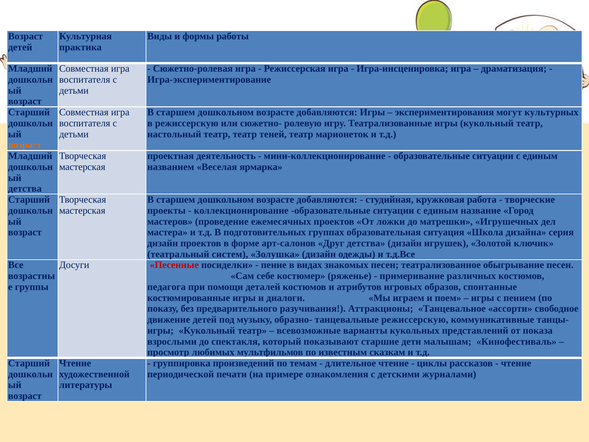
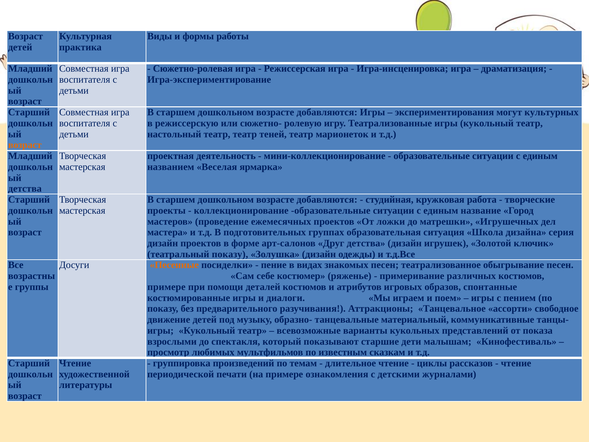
театральный систем: систем -> показу (230, 254)
Песенные colour: red -> orange (174, 265)
педагога: педагога -> примере (166, 287)
танцевальные режиссерскую: режиссерскую -> материальный (415, 319)
